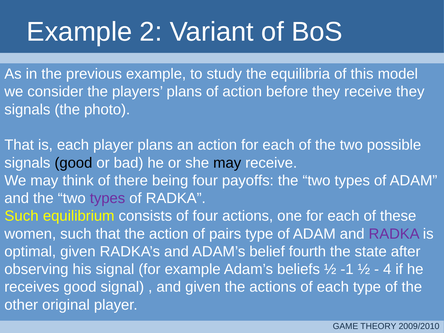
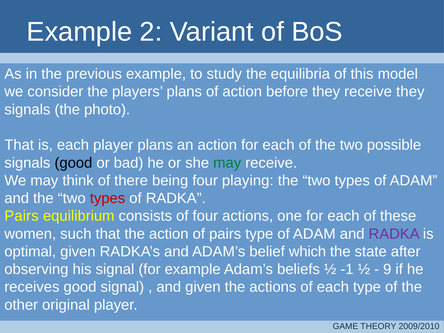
may colour: black -> green (227, 163)
payoffs: payoffs -> playing (248, 181)
types colour: purple -> red (108, 198)
Such: Such -> Pairs (22, 216)
fourth: fourth -> which (307, 252)
4: 4 -> 9 (387, 269)
